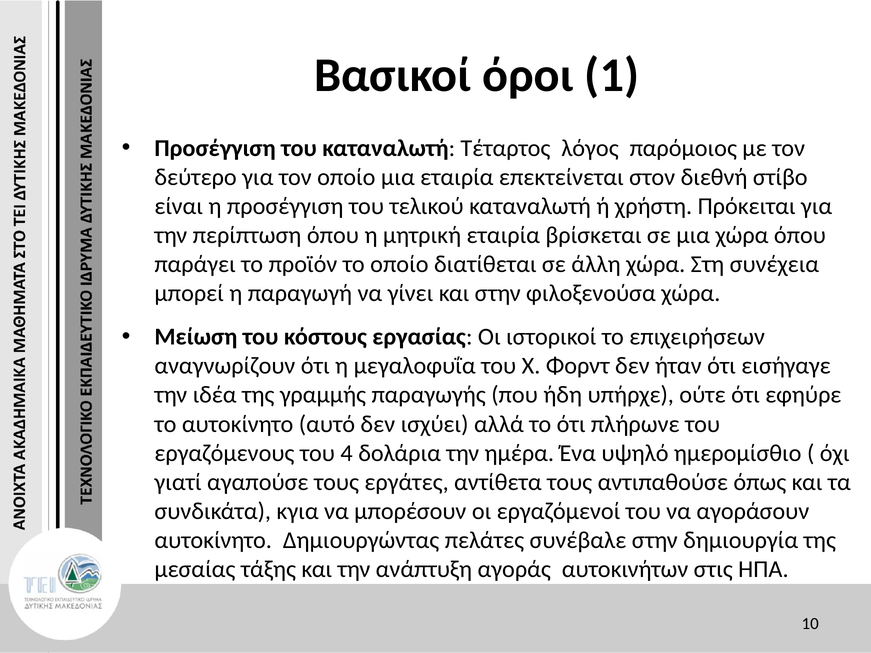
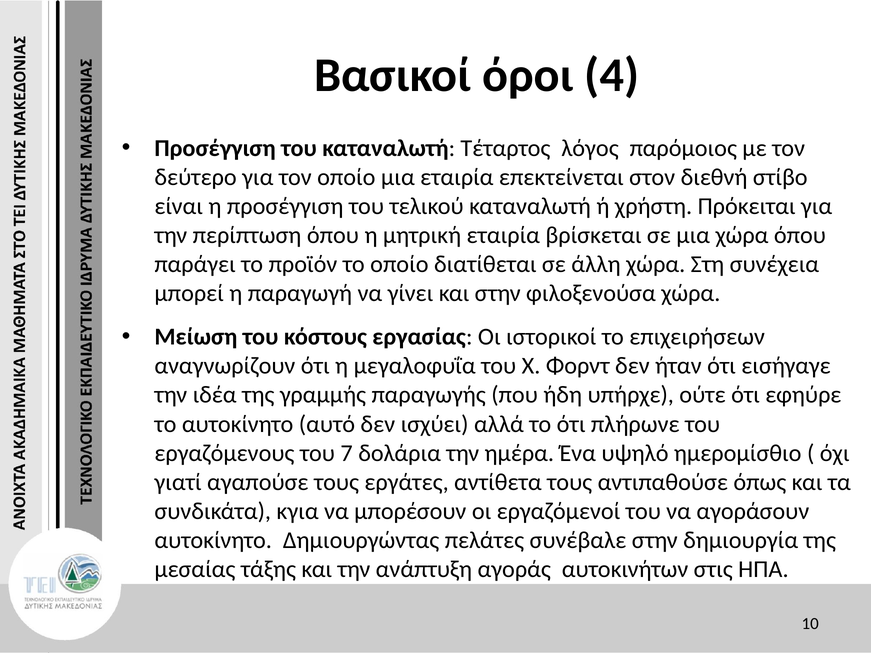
1: 1 -> 4 (612, 76)
4: 4 -> 7 (347, 453)
